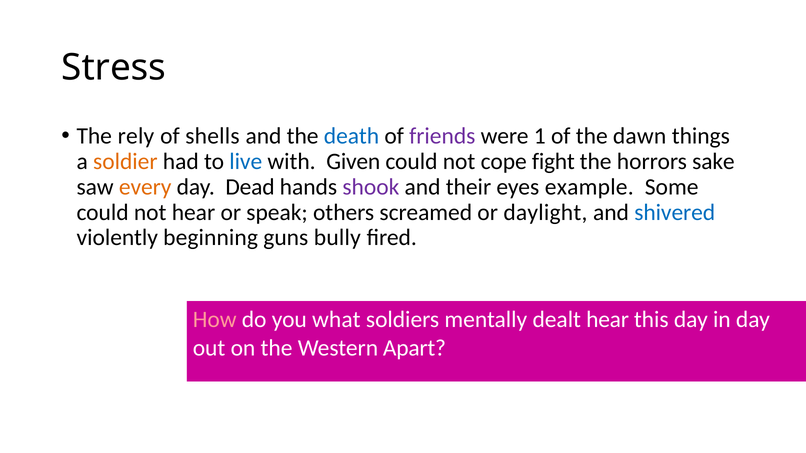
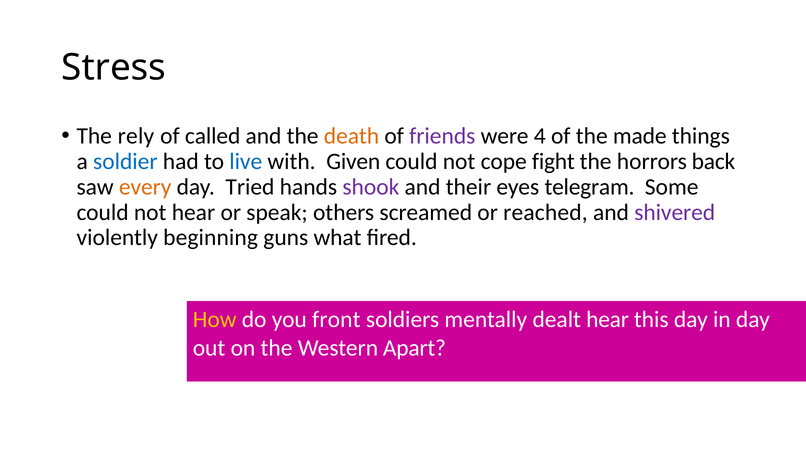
shells: shells -> called (213, 136)
death colour: blue -> orange (351, 136)
1: 1 -> 4 (540, 136)
dawn: dawn -> made (640, 136)
soldier colour: orange -> blue (125, 162)
sake: sake -> back (713, 162)
Dead: Dead -> Tried (250, 187)
example: example -> telegram (590, 187)
daylight: daylight -> reached (545, 212)
shivered colour: blue -> purple (675, 212)
bully: bully -> what (338, 238)
How colour: pink -> yellow (215, 320)
what: what -> front (336, 320)
